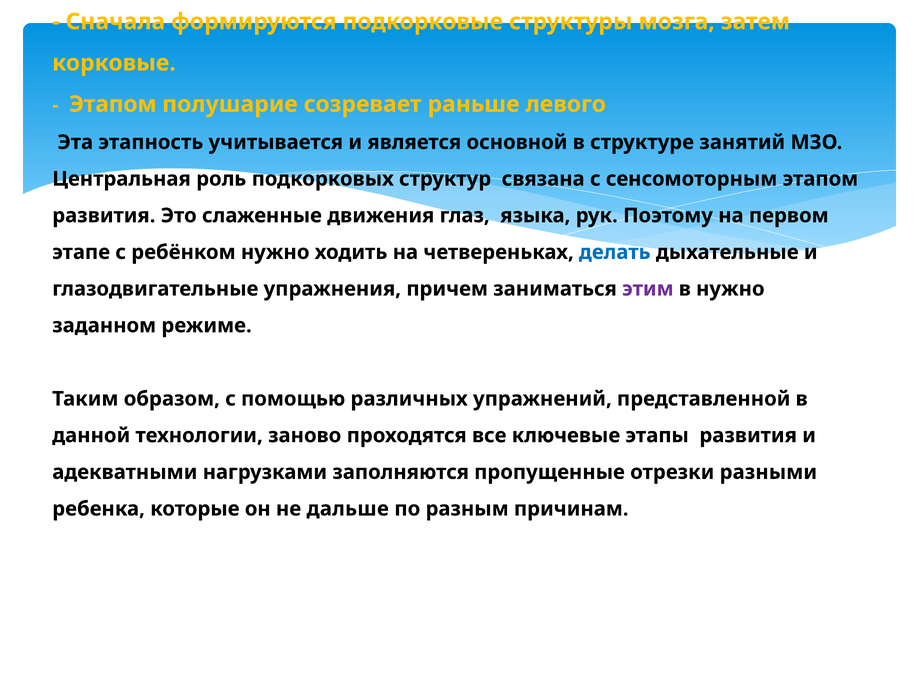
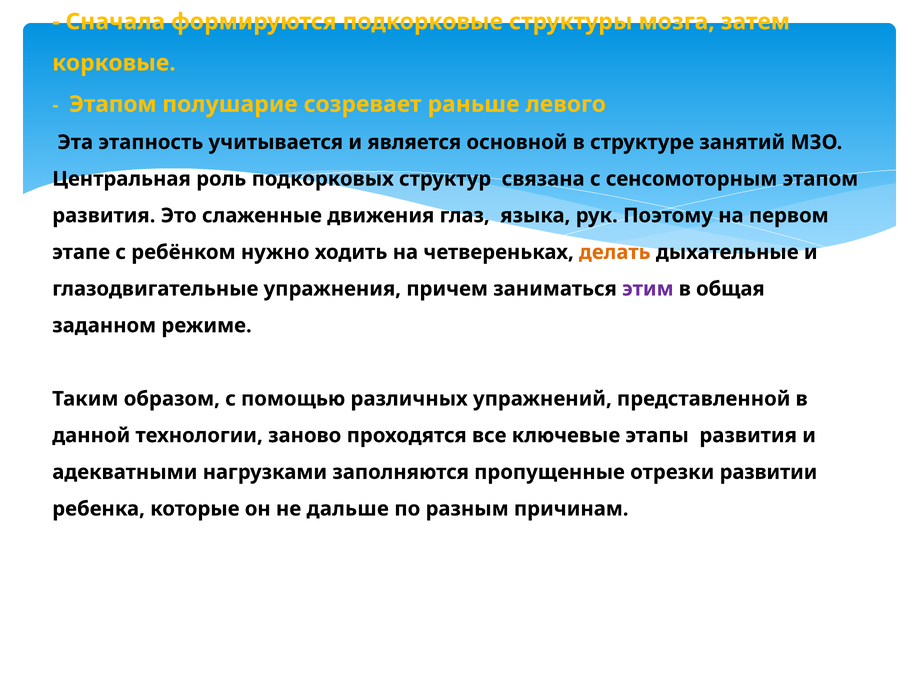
делать colour: blue -> orange (615, 252)
в нужно: нужно -> общая (730, 289)
разными: разными -> развитии (768, 473)
